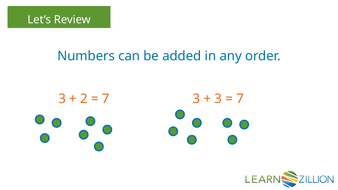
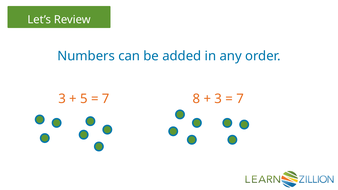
2: 2 -> 5 (84, 99)
7 3: 3 -> 8 (196, 99)
